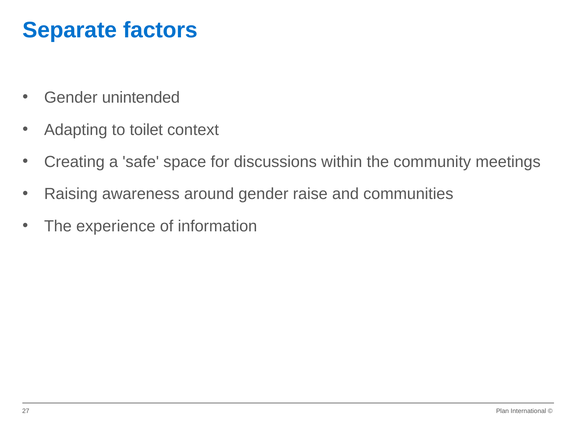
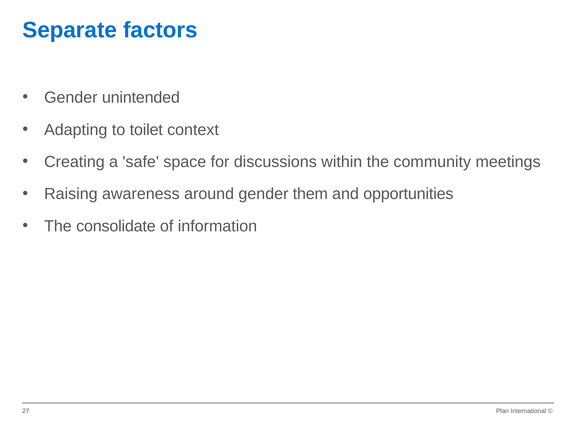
raise: raise -> them (310, 194)
communities: communities -> opportunities (408, 194)
experience: experience -> consolidate (116, 226)
